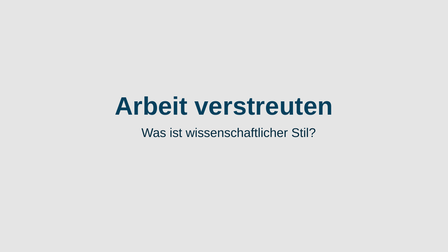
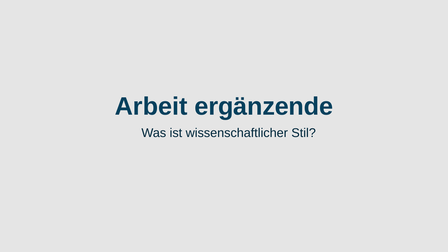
verstreuten: verstreuten -> ergänzende (264, 106)
